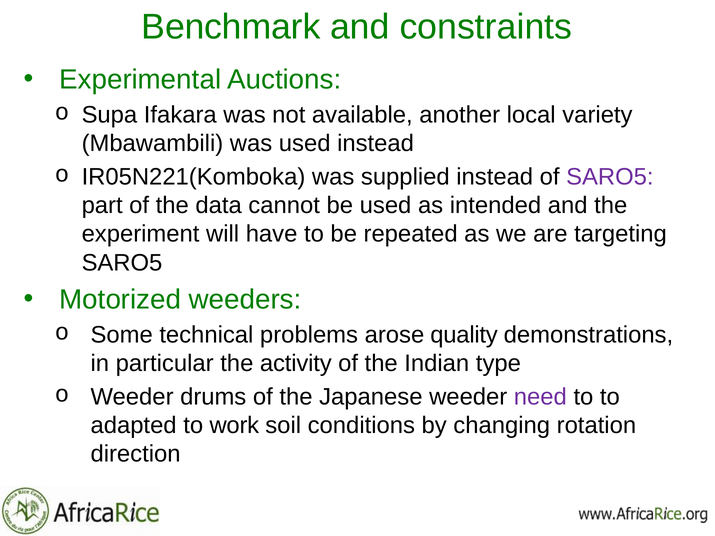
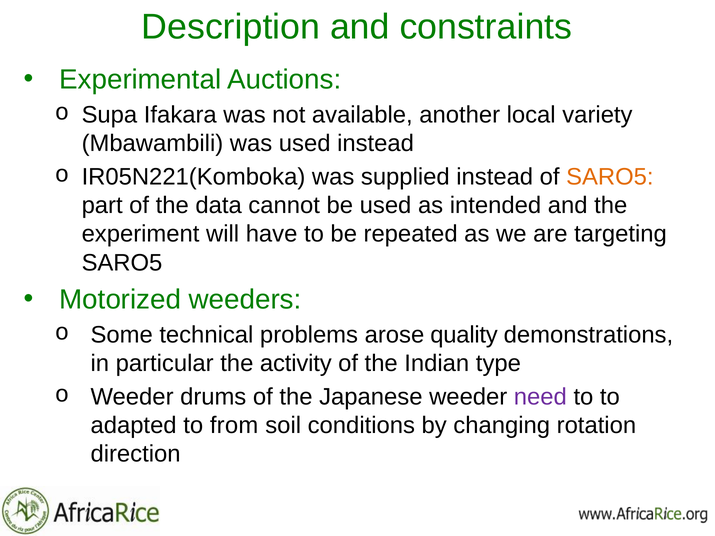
Benchmark: Benchmark -> Description (231, 27)
SARO5 colour: purple -> orange (610, 177)
work: work -> from (234, 426)
